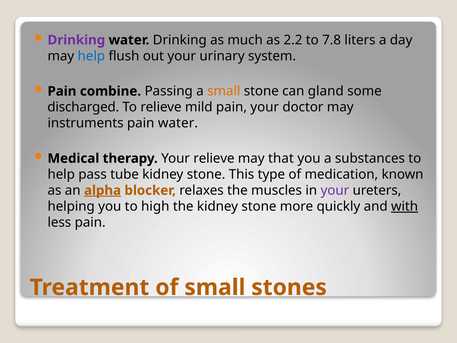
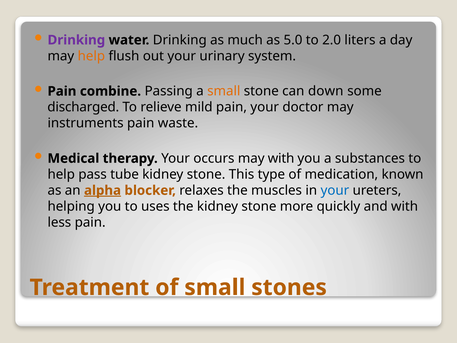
2.2: 2.2 -> 5.0 (293, 40)
7.8: 7.8 -> 2.0 (332, 40)
help colour: blue -> orange (91, 56)
gland: gland -> down (326, 91)
pain water: water -> waste (178, 123)
Your relieve: relieve -> occurs (214, 158)
may that: that -> with (281, 158)
your colour: purple -> blue (335, 190)
high: high -> uses (155, 206)
with underline: present -> none (405, 206)
